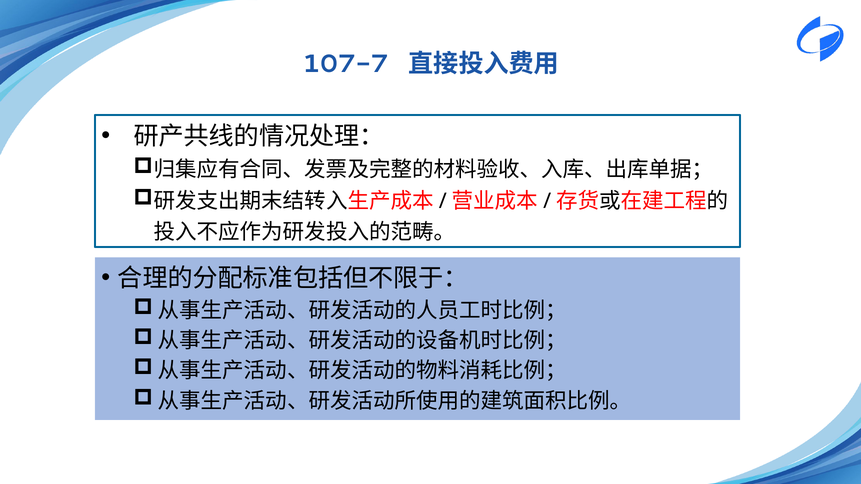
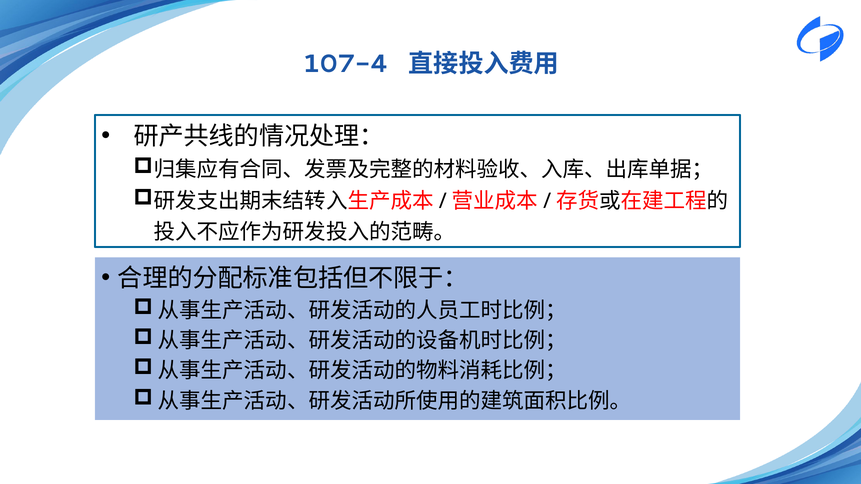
107-7: 107-7 -> 107-4 (345, 64)
